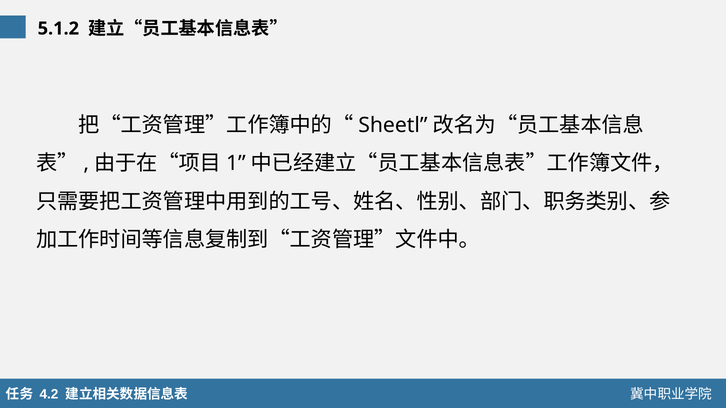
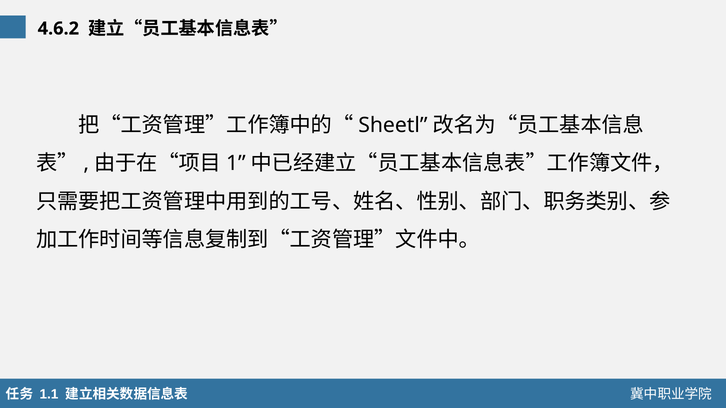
5.1.2: 5.1.2 -> 4.6.2 (58, 29)
4.2: 4.2 -> 1.1 (49, 394)
